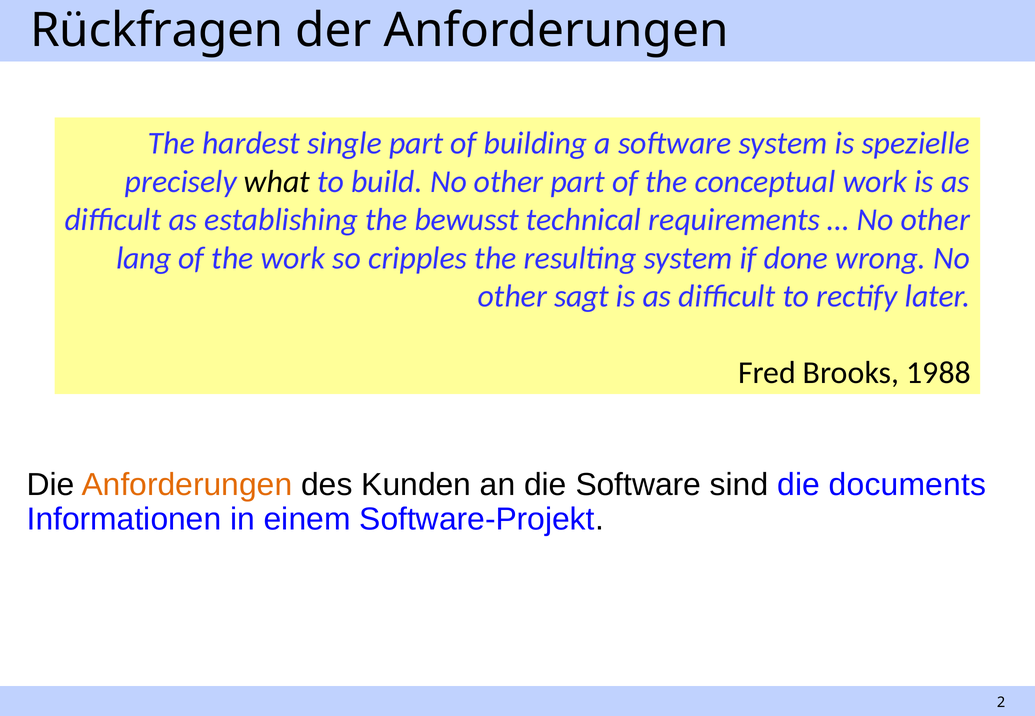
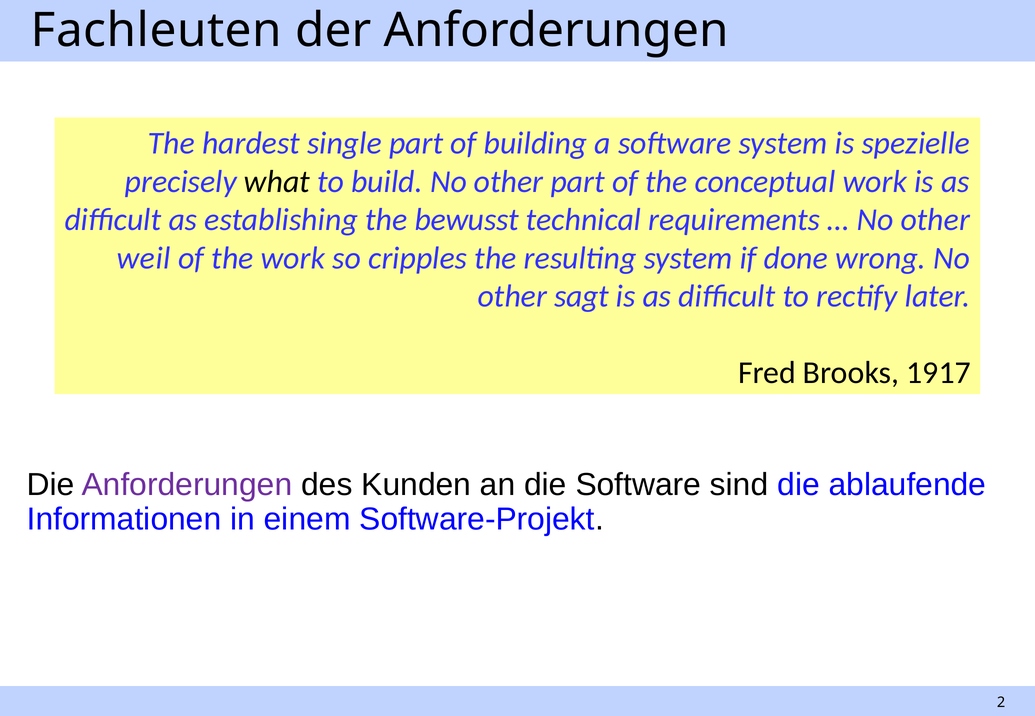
Rückfragen: Rückfragen -> Fachleuten (156, 30)
lang: lang -> weil (144, 258)
1988: 1988 -> 1917 (939, 373)
Anforderungen colour: orange -> purple (187, 485)
documents: documents -> ablaufende (907, 485)
